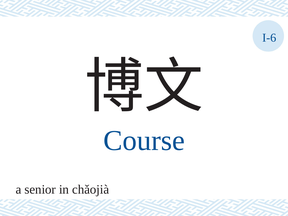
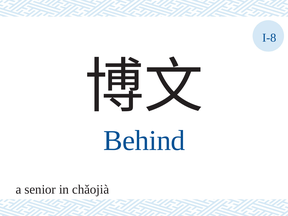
I-6: I-6 -> I-8 (269, 38)
Course: Course -> Behind (144, 141)
